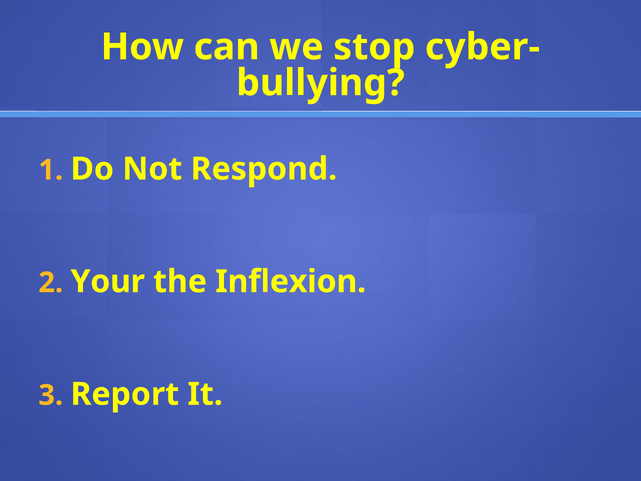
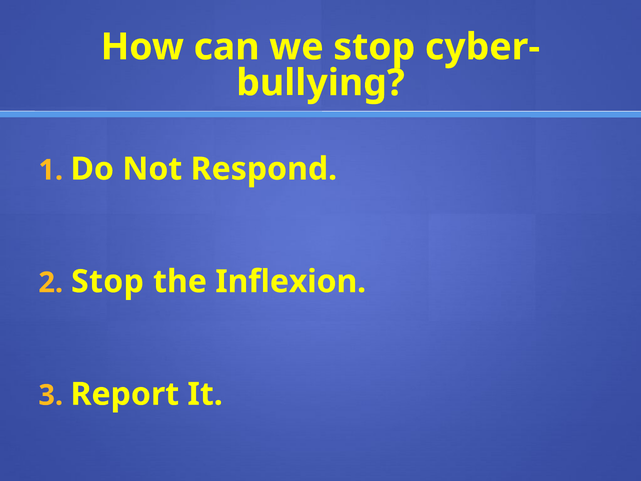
Your: Your -> Stop (107, 281)
